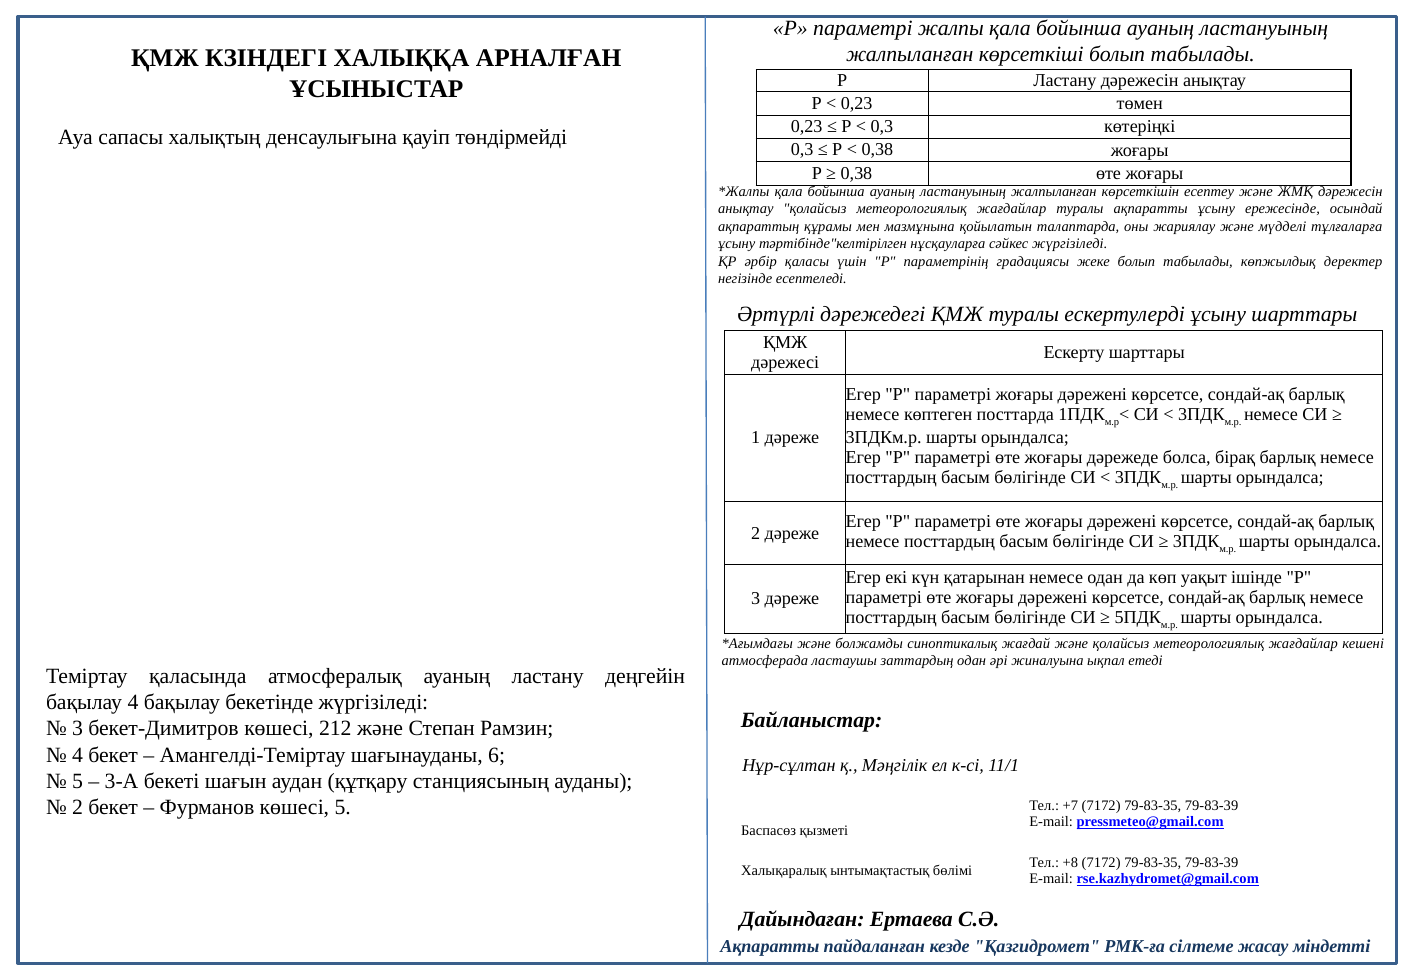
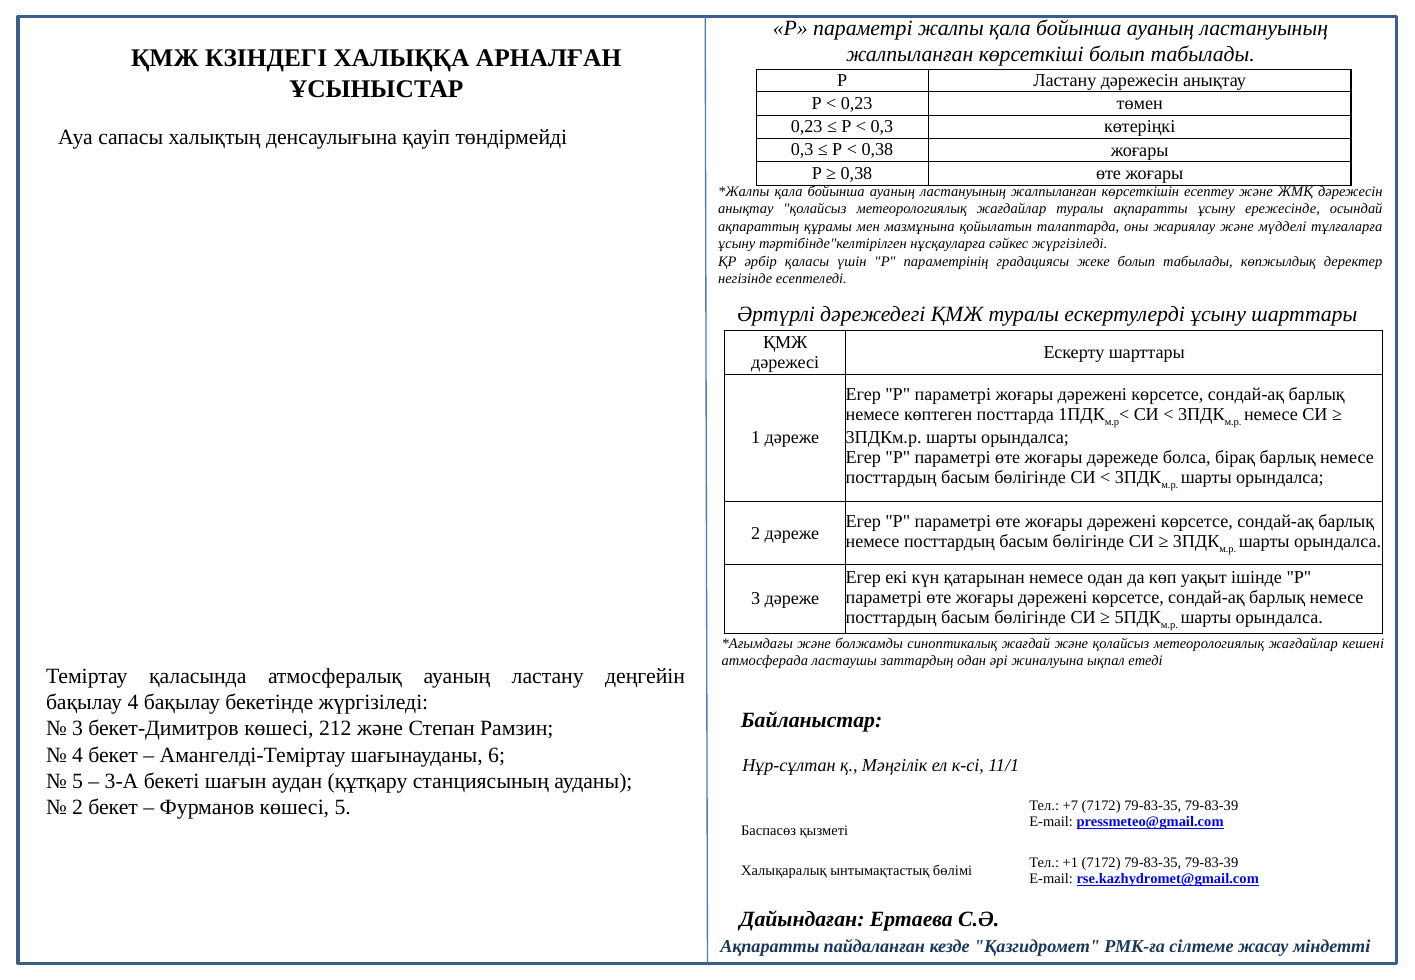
+8: +8 -> +1 (1070, 862)
